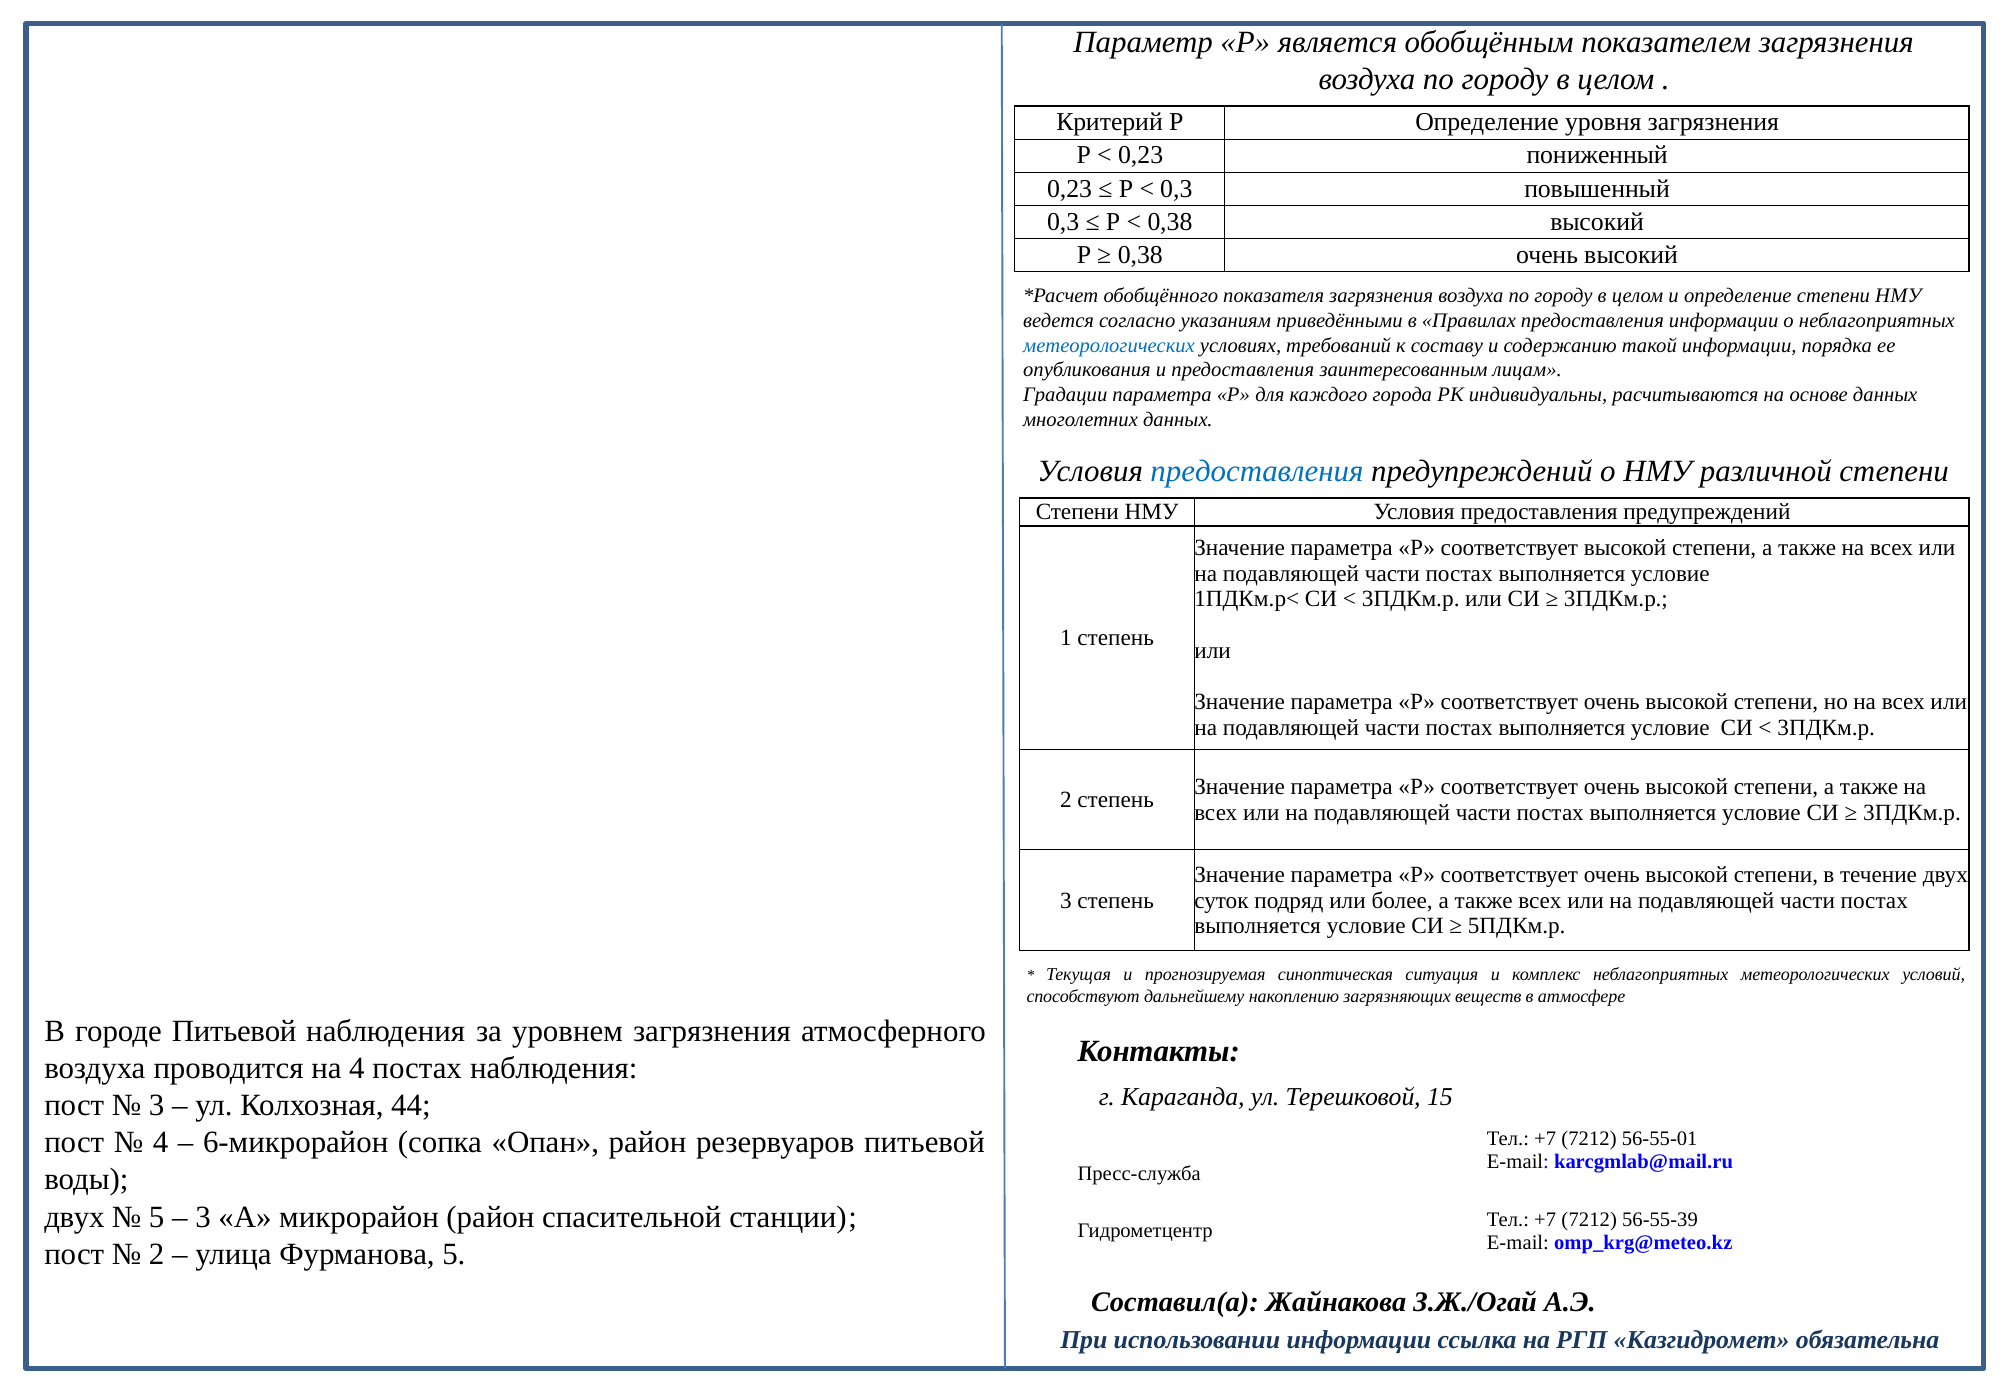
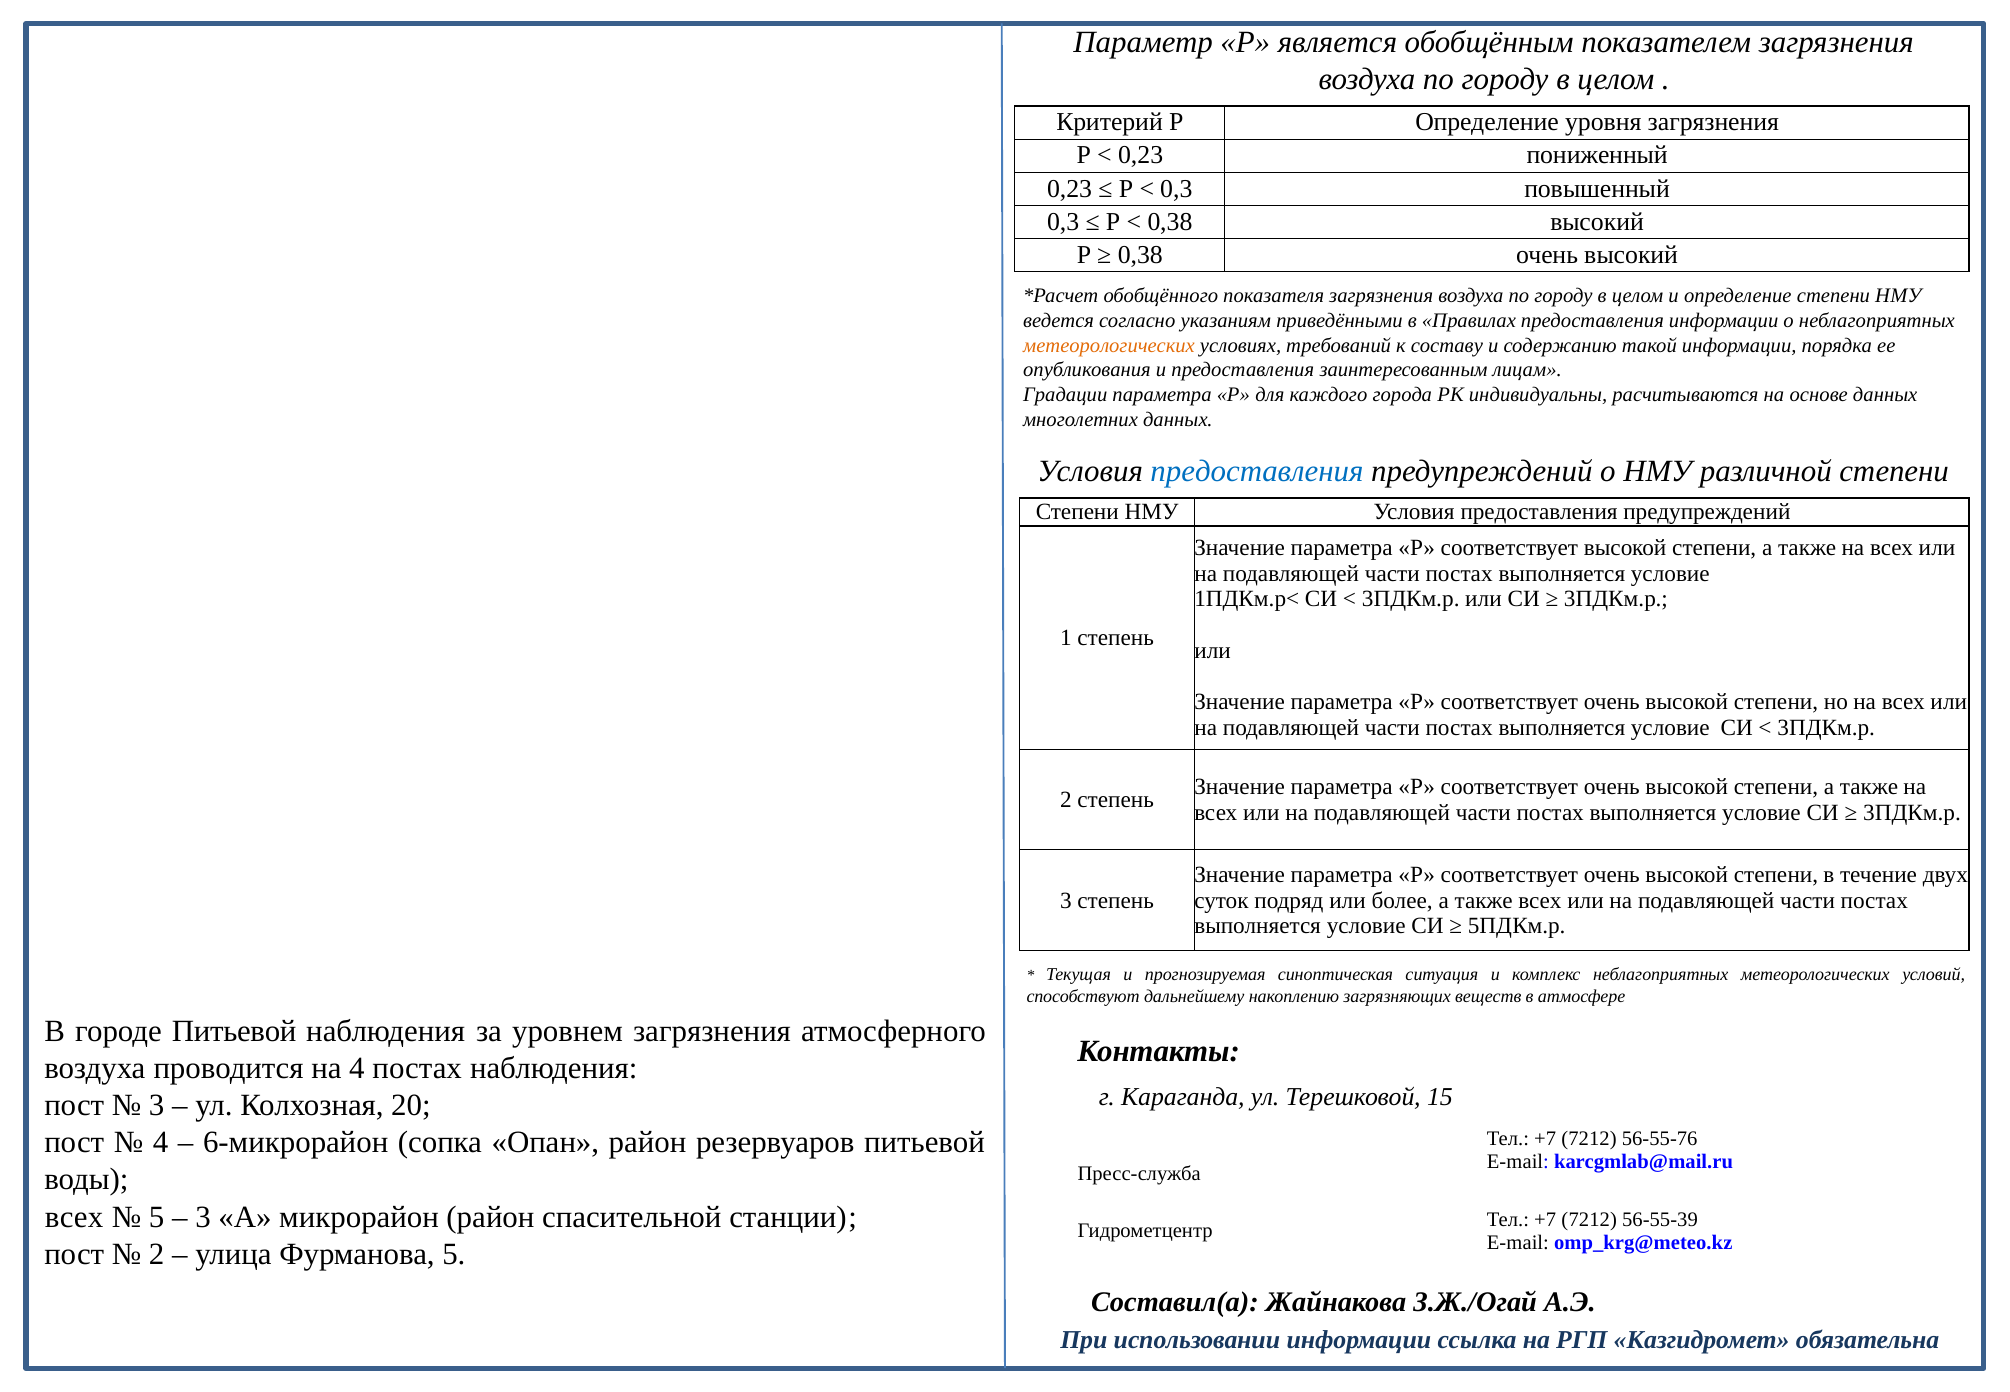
метеорологических colour: blue -> orange (1109, 345)
44: 44 -> 20 (411, 1105)
56-55-01: 56-55-01 -> 56-55-76 (1660, 1139)
двух: двух -> всех (74, 1216)
